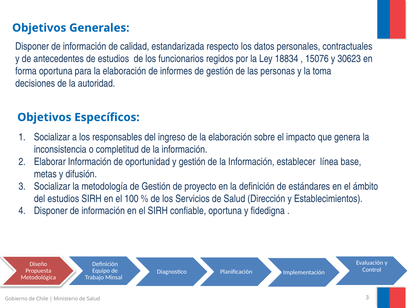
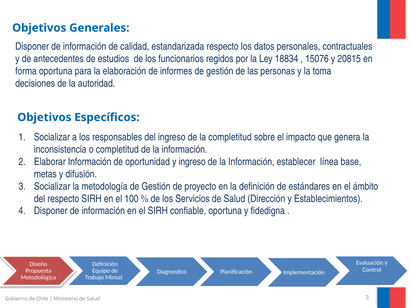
30623: 30623 -> 20815 (349, 59)
de la elaboración: elaboración -> completitud (230, 137)
y gestión: gestión -> ingreso (192, 161)
del estudios: estudios -> respecto (63, 198)
